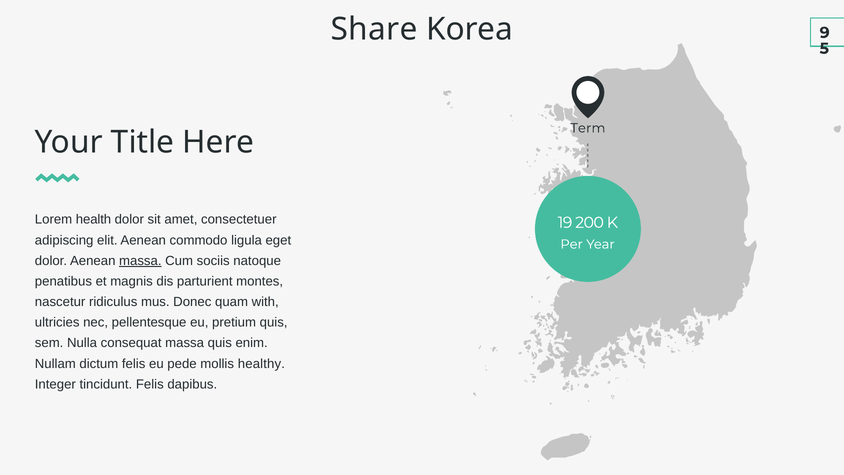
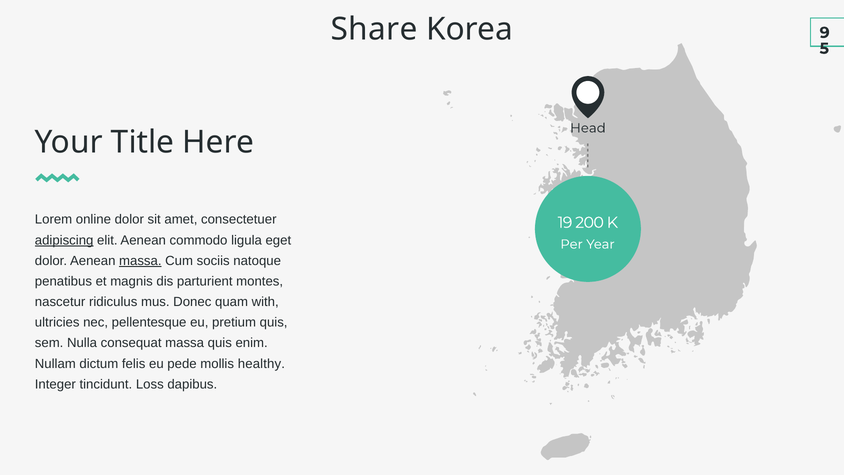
Term: Term -> Head (588, 128)
health: health -> online (93, 220)
adipiscing underline: none -> present (64, 240)
tincidunt Felis: Felis -> Loss (150, 384)
